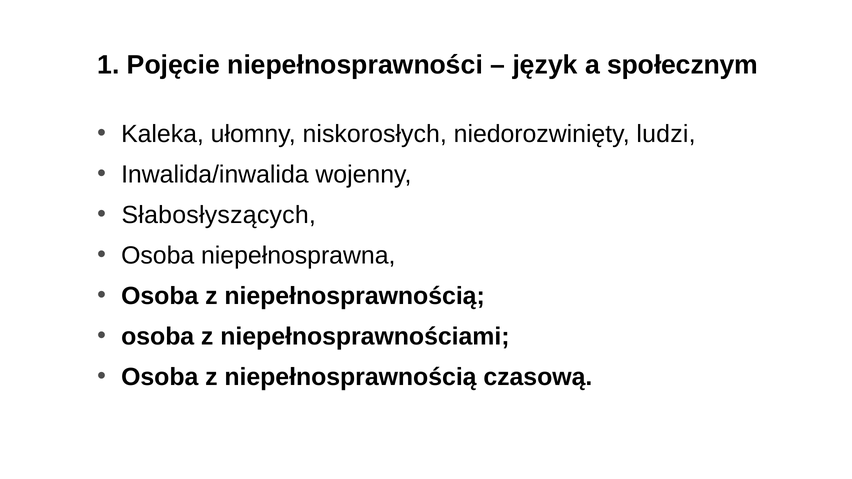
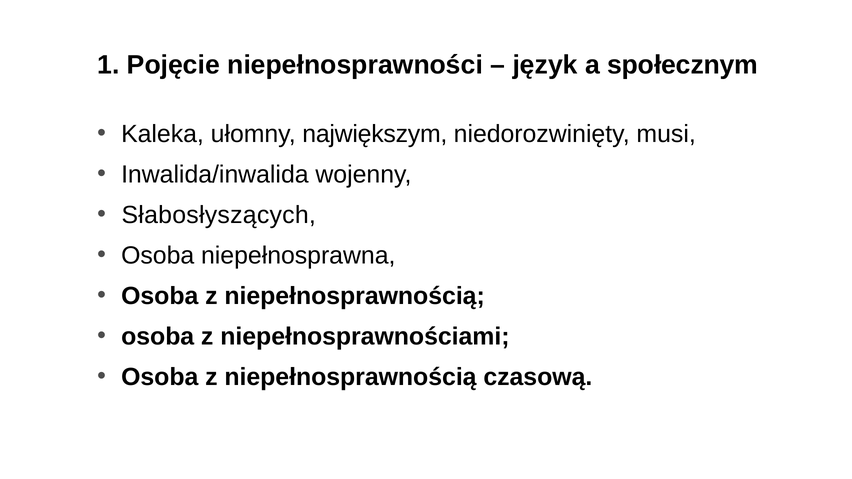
niskorosłych: niskorosłych -> największym (375, 134)
ludzi: ludzi -> musi (666, 134)
